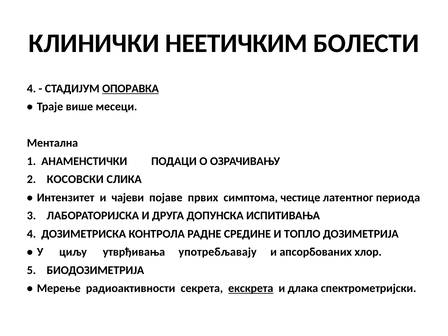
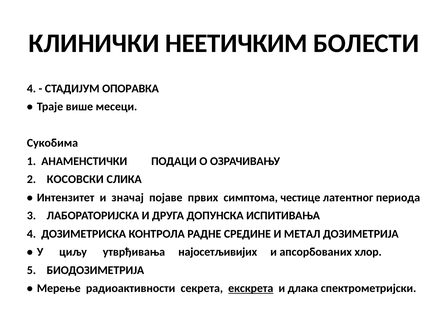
ОПОРАВКА underline: present -> none (131, 89)
Ментална: Ментална -> Сукобима (52, 143)
чајеви: чајеви -> значај (128, 198)
ТОПЛО: ТОПЛО -> МЕТАЛ (302, 234)
употребљавају: употребљавају -> најосетљивијих (218, 252)
